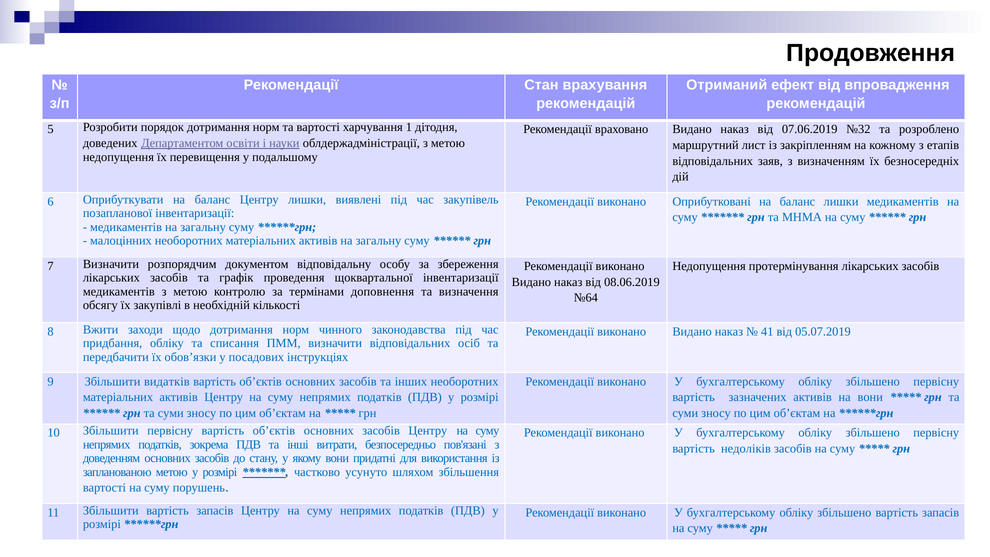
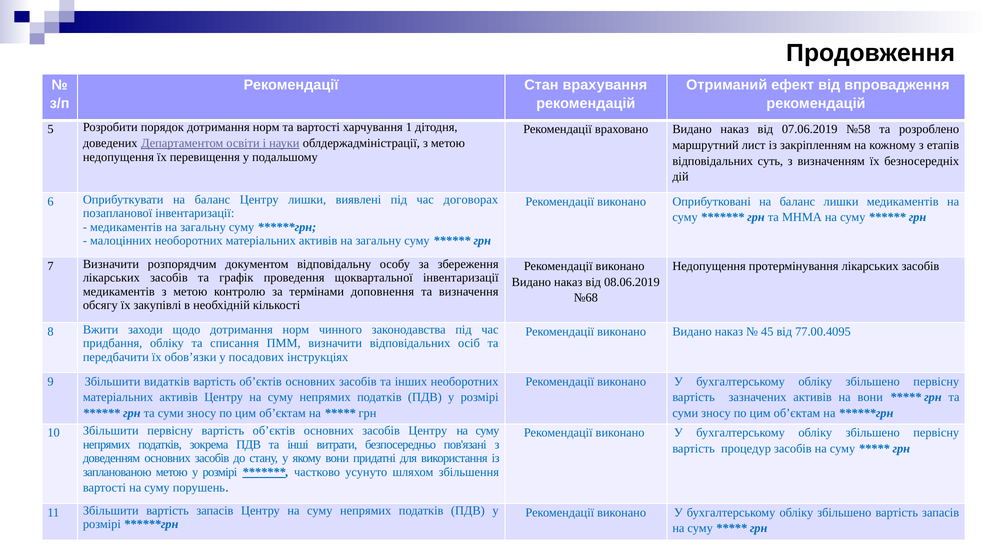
№32: №32 -> №58 (858, 129)
заяв: заяв -> суть (770, 161)
закупівель: закупівель -> договорах (471, 199)
№64: №64 -> №68 (586, 298)
41: 41 -> 45 (767, 332)
05.07.2019: 05.07.2019 -> 77.00.4095 (823, 332)
недоліків: недоліків -> процедур (746, 449)
